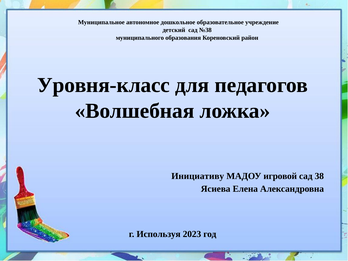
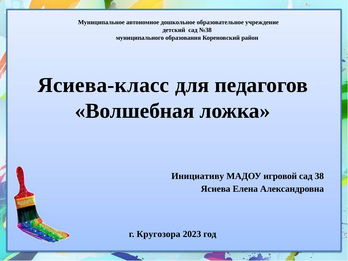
Уровня-класс: Уровня-класс -> Ясиева-класс (103, 85)
Используя: Используя -> Кругозора (158, 234)
